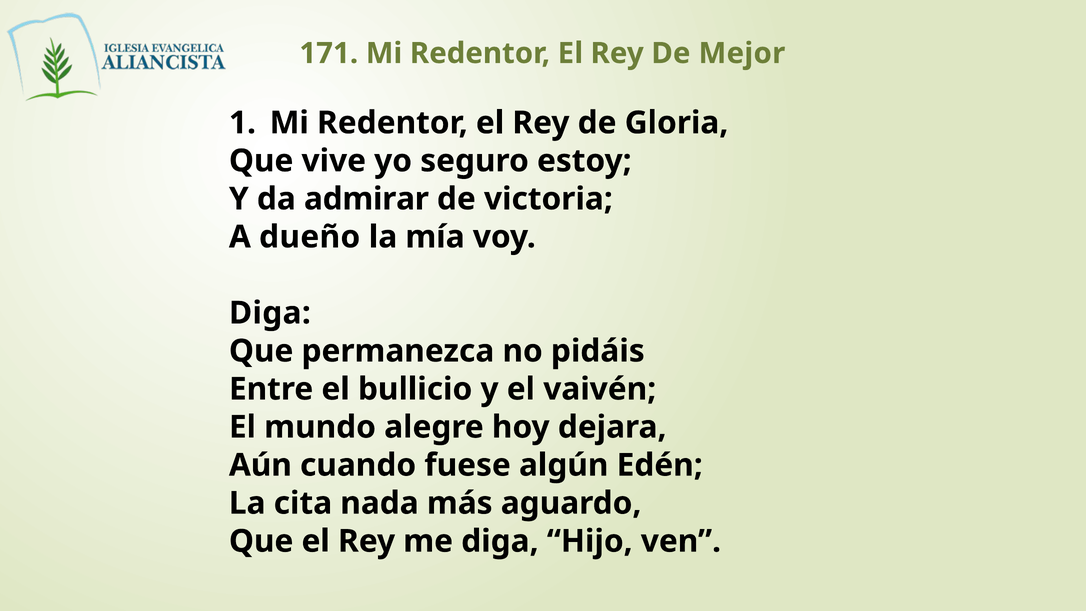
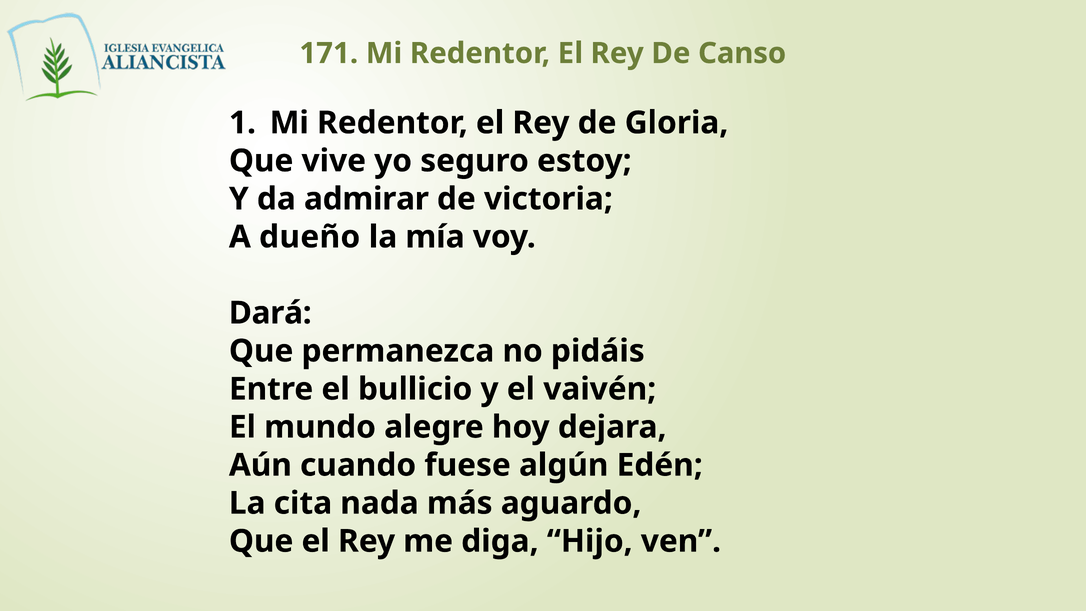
Mejor: Mejor -> Canso (742, 53)
Diga: Diga -> Dará (270, 313)
